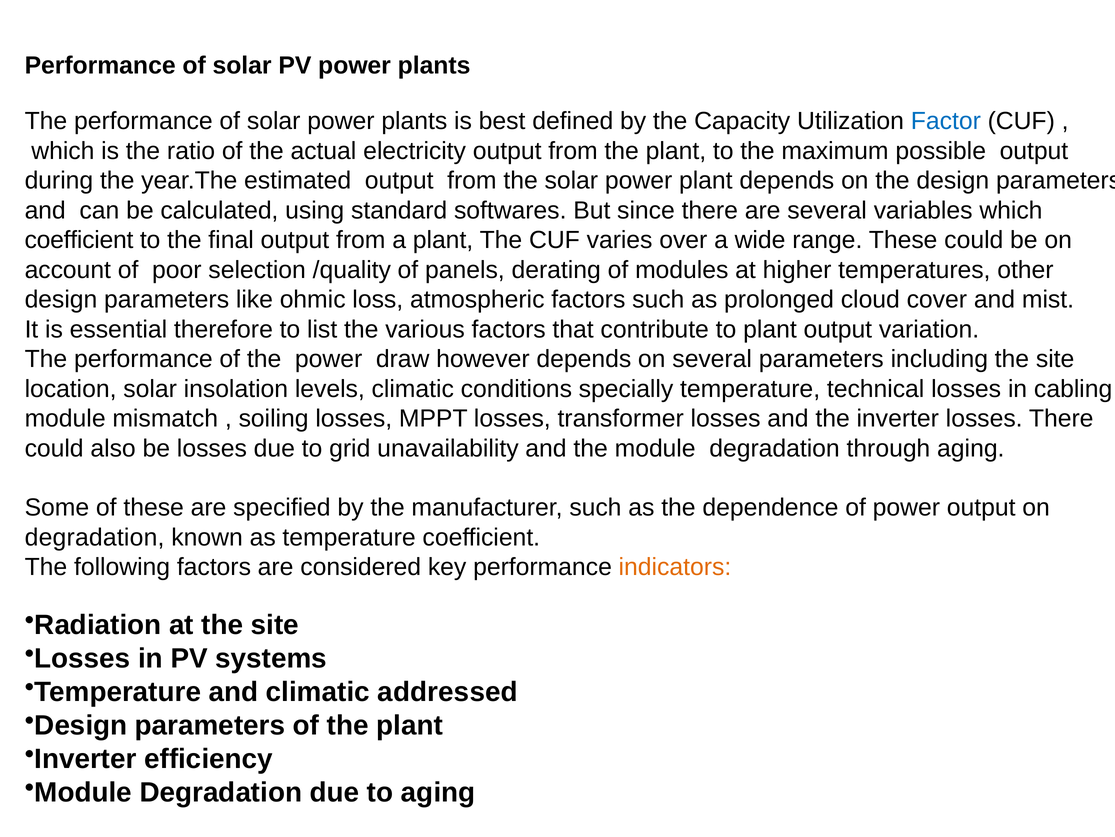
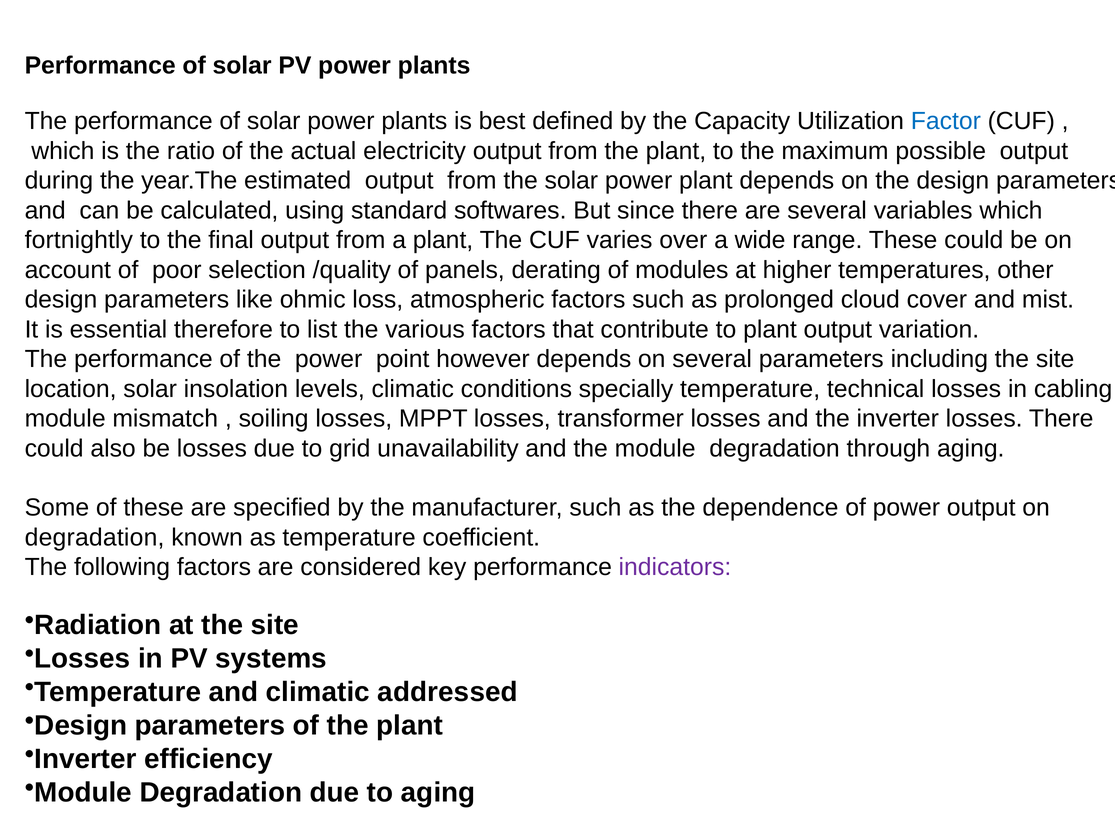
coefficient: coefficient -> fortnightly (79, 240)
draw: draw -> point (403, 359)
indicators colour: orange -> purple (675, 567)
